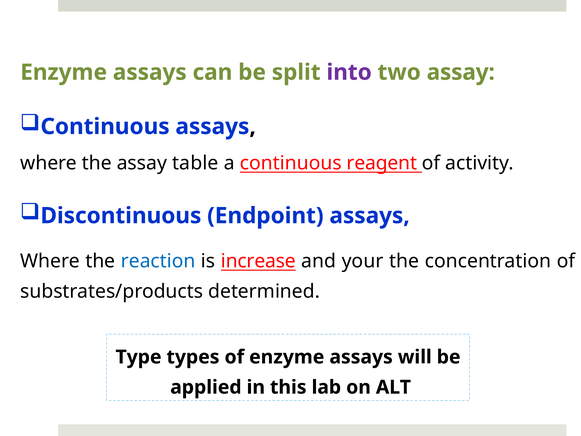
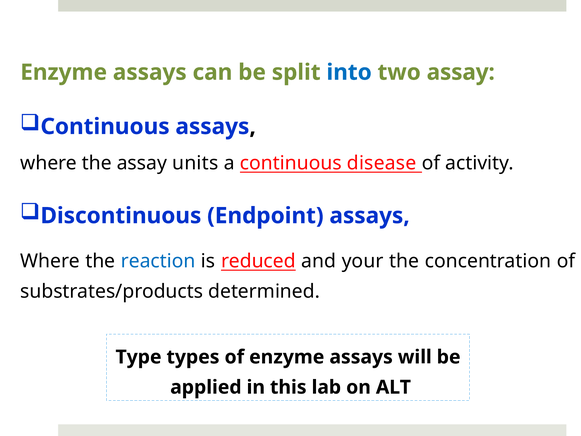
into colour: purple -> blue (349, 72)
table: table -> units (195, 163)
reagent: reagent -> disease (382, 163)
increase: increase -> reduced (258, 261)
